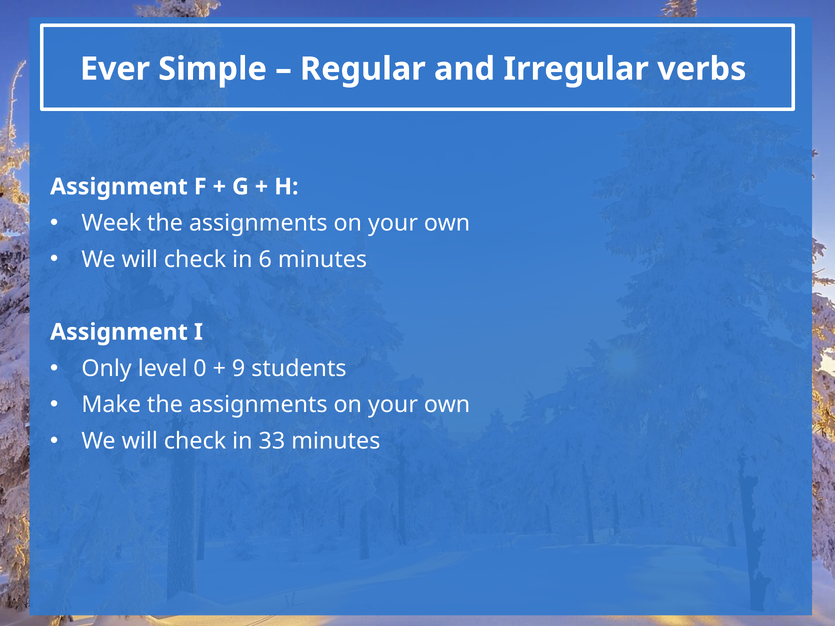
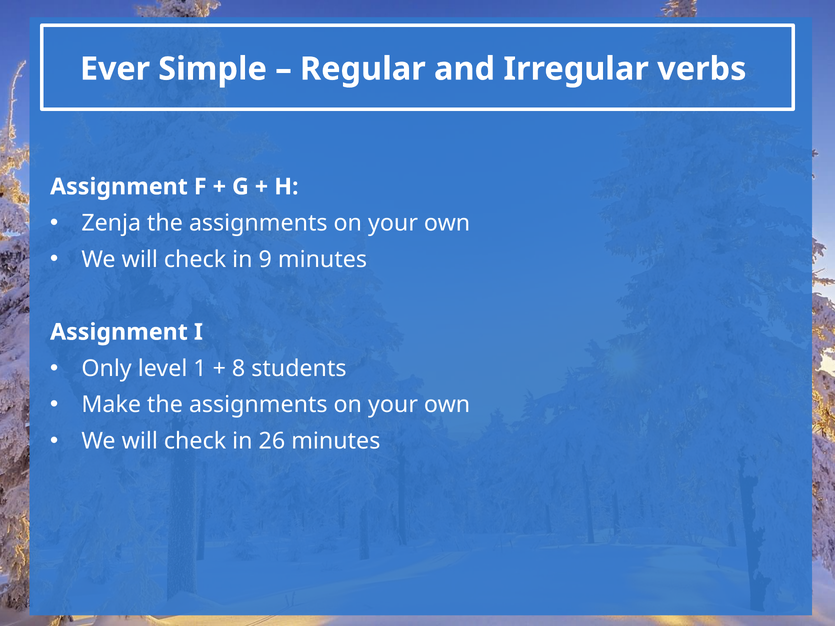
Week: Week -> Zenja (111, 223)
6: 6 -> 9 (265, 260)
0: 0 -> 1 (200, 369)
9: 9 -> 8 (239, 369)
33: 33 -> 26 (272, 441)
